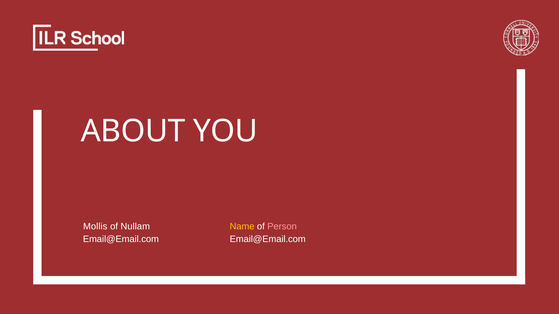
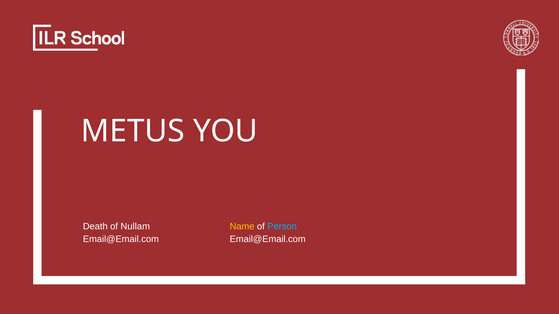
ABOUT: ABOUT -> METUS (133, 131)
Mollis: Mollis -> Death (95, 227)
Person colour: pink -> light blue (282, 227)
